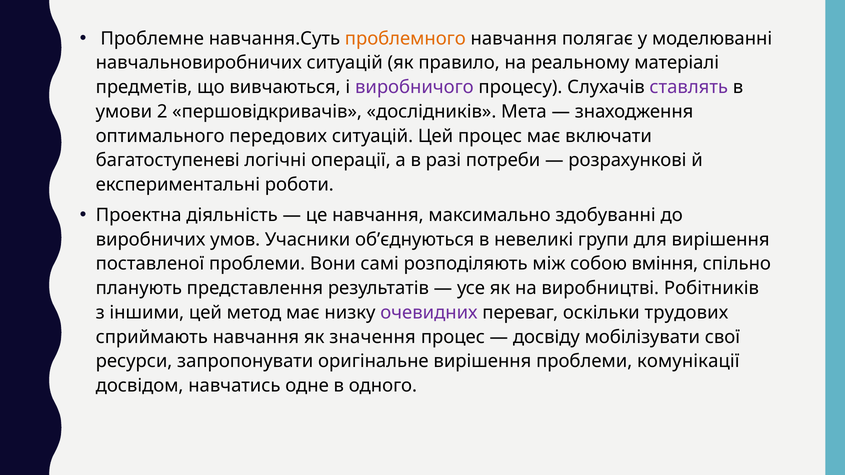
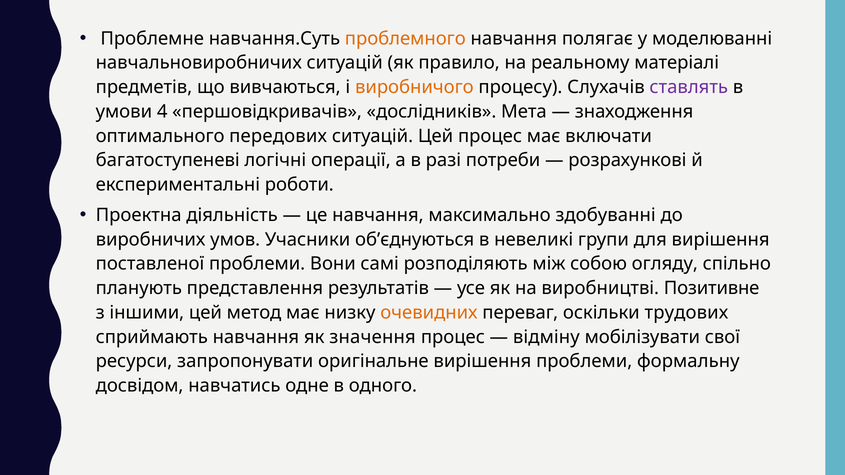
виробничого colour: purple -> orange (414, 87)
2: 2 -> 4 (162, 112)
вміння: вміння -> огляду (665, 264)
Робітників: Робітників -> Позитивне (712, 288)
очевидних colour: purple -> orange (429, 313)
досвіду: досвіду -> відміну (546, 337)
комунікації: комунікації -> формальну (688, 362)
